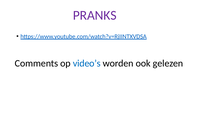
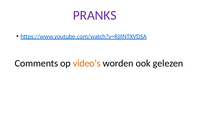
video’s colour: blue -> orange (87, 63)
